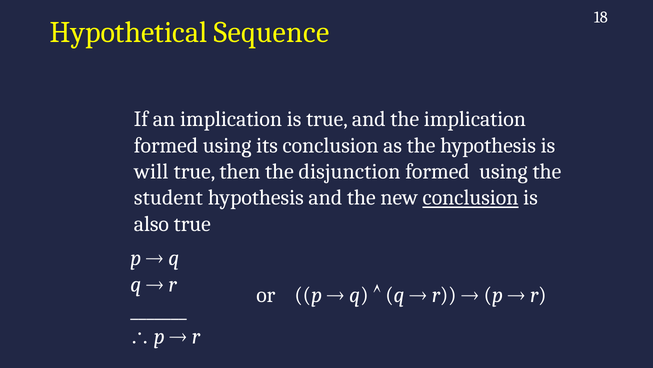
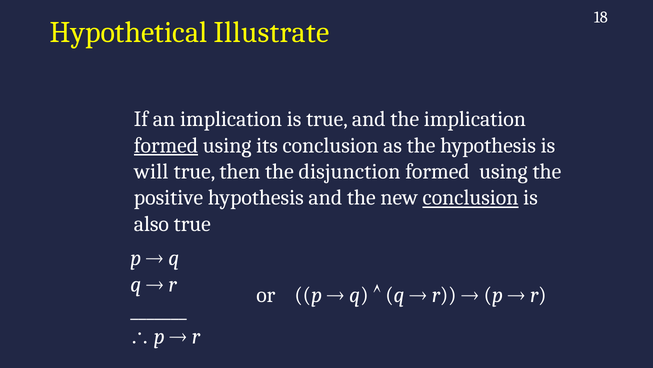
Sequence: Sequence -> Illustrate (272, 32)
formed underline: none -> present (166, 145)
student: student -> positive (169, 197)
